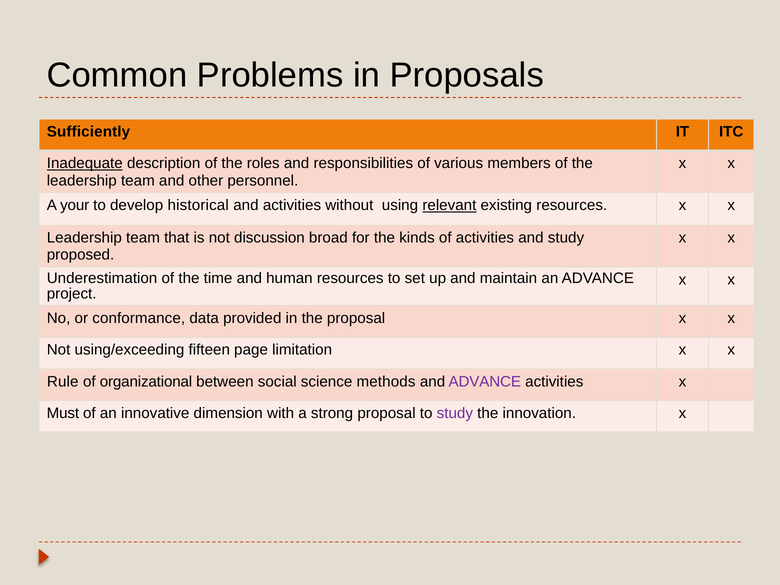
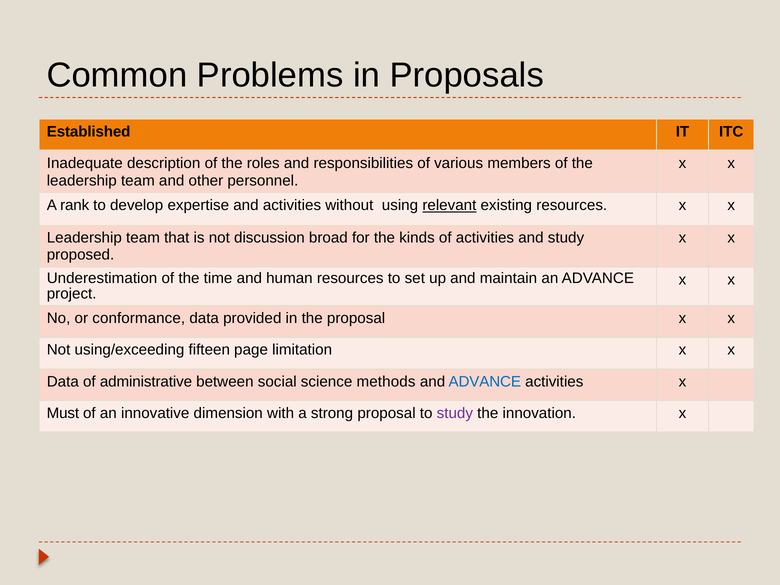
Sufficiently: Sufficiently -> Established (89, 132)
Inadequate underline: present -> none (85, 163)
your: your -> rank (75, 205)
historical: historical -> expertise (198, 205)
Rule: Rule -> Data (63, 382)
organizational: organizational -> administrative (146, 382)
ADVANCE colour: purple -> blue (485, 382)
